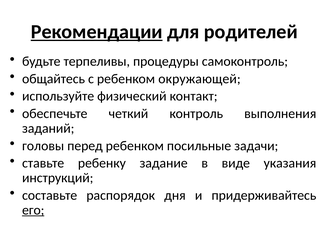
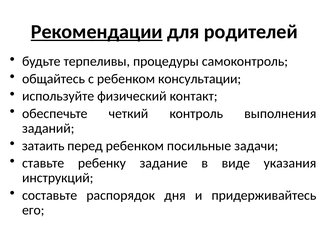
окружающей: окружающей -> консультации (200, 79)
головы: головы -> затаить (43, 146)
его underline: present -> none (33, 211)
